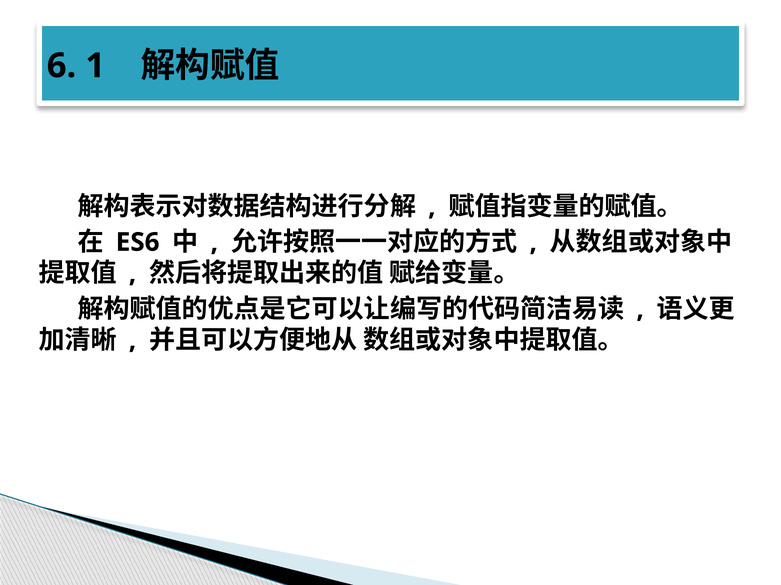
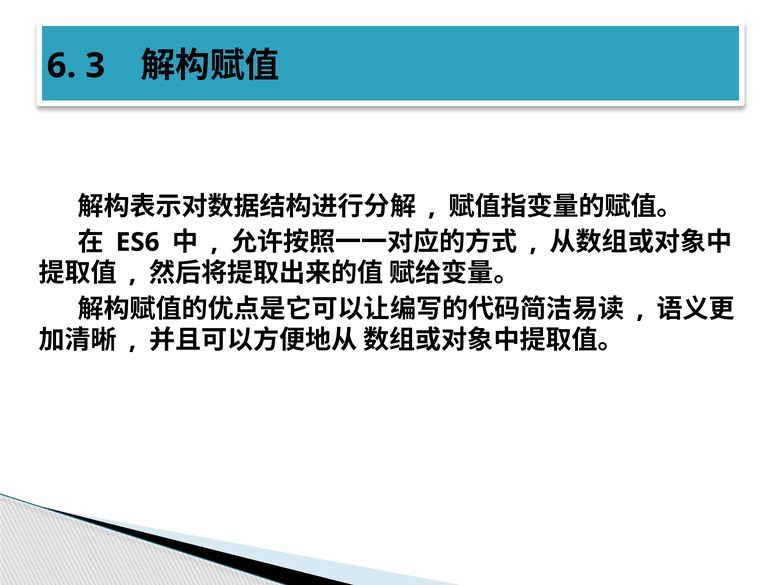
1: 1 -> 3 (95, 66)
